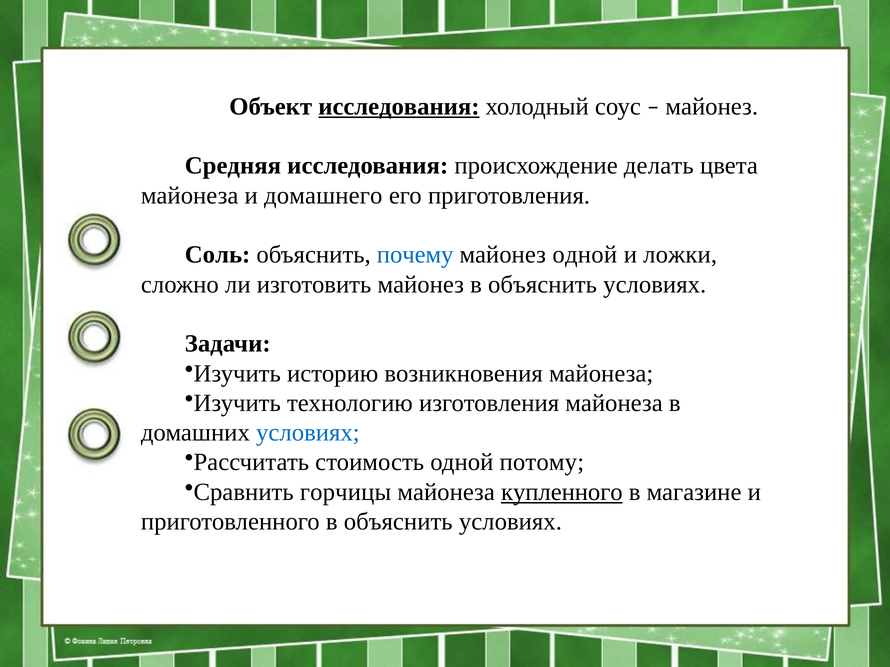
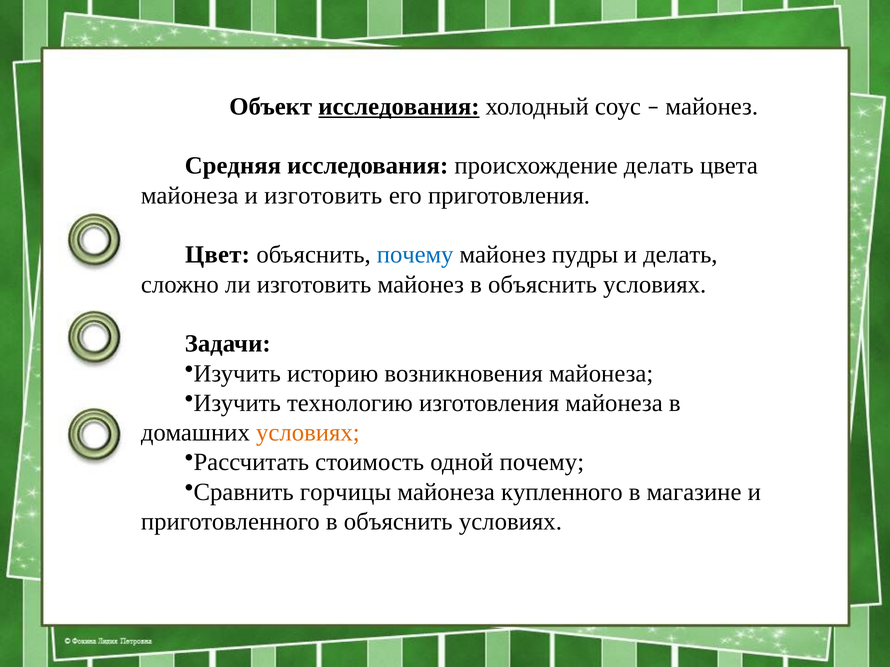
и домашнего: домашнего -> изготовить (323, 196)
Соль: Соль -> Цвет (217, 255)
майонез одной: одной -> пудры (585, 255)
и ложки: ложки -> делать (680, 255)
условиях colour: blue -> orange (308, 433)
одной потому: потому -> почему (542, 463)
купленного underline: present -> none (562, 492)
